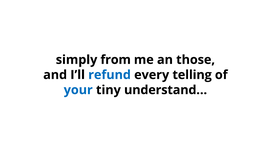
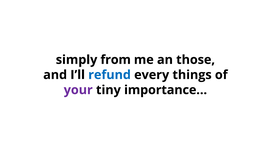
telling: telling -> things (192, 75)
your colour: blue -> purple (78, 90)
understand…: understand… -> importance… (166, 90)
